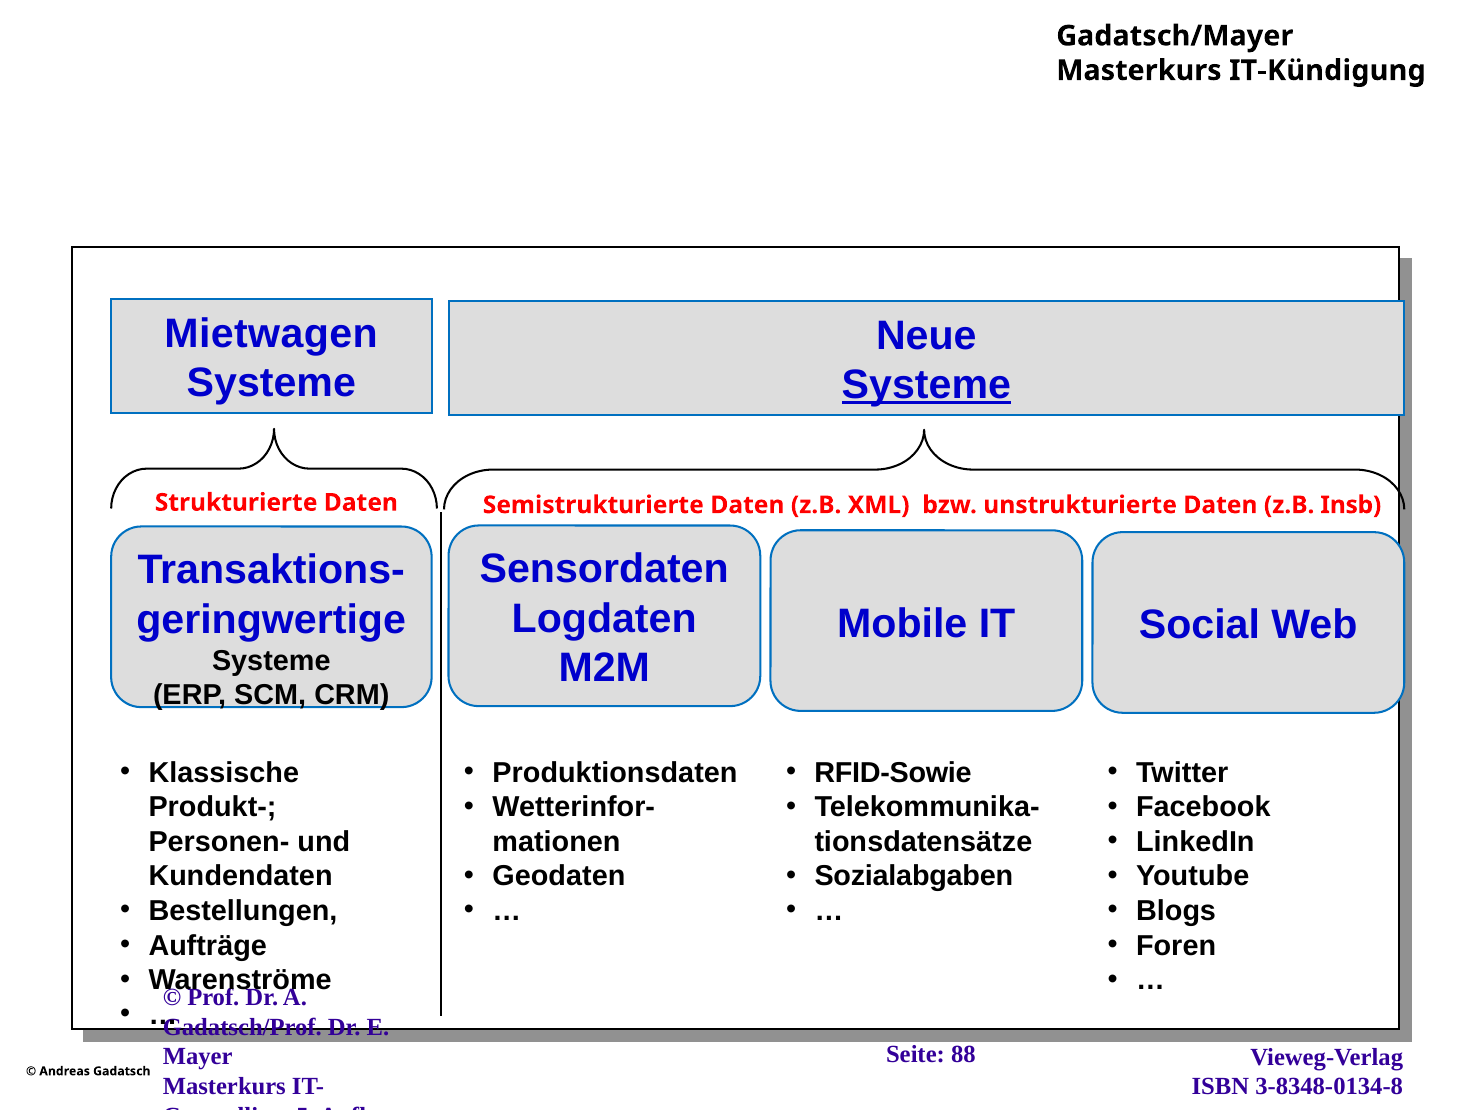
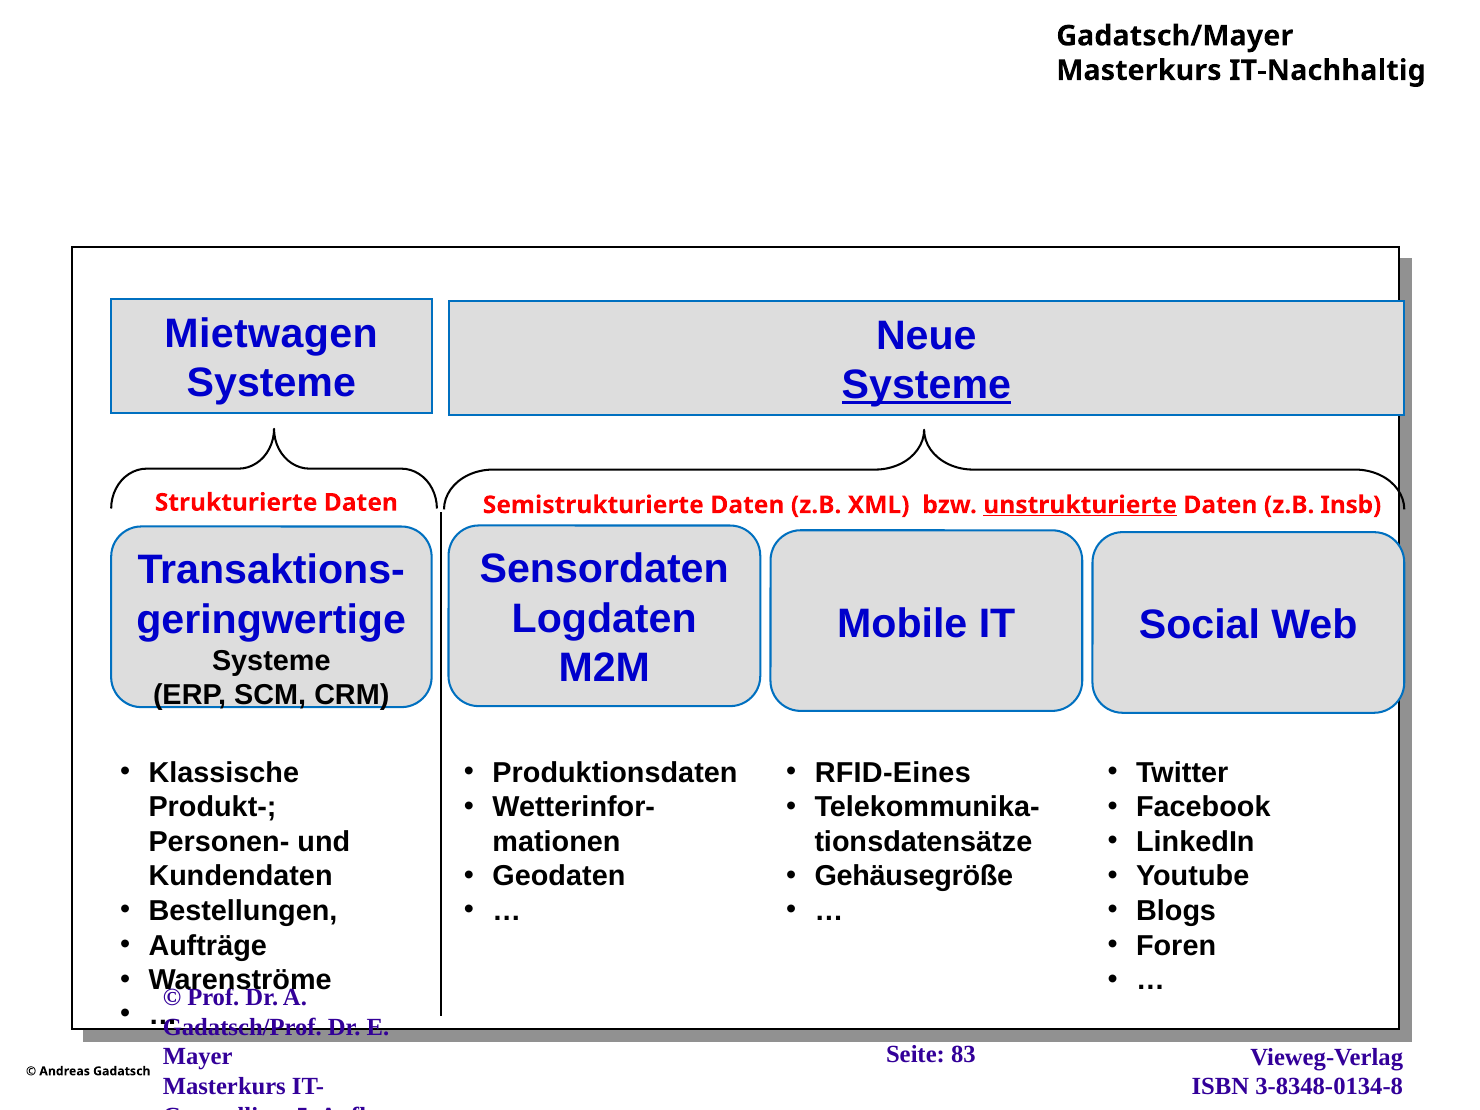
IT-Kündigung: IT-Kündigung -> IT-Nachhaltig (1328, 71)
unstrukturierte underline: none -> present (1080, 505)
RFID-Sowie: RFID-Sowie -> RFID-Eines (893, 773)
Sozialabgaben: Sozialabgaben -> Gehäusegröße (914, 876)
88: 88 -> 83 (963, 1054)
